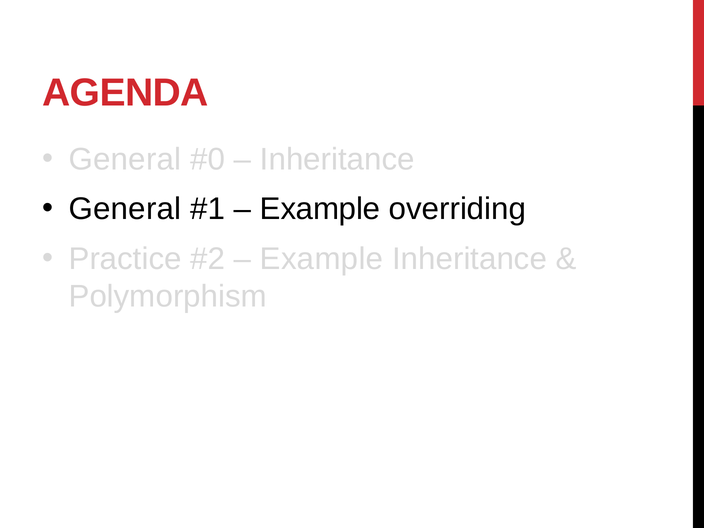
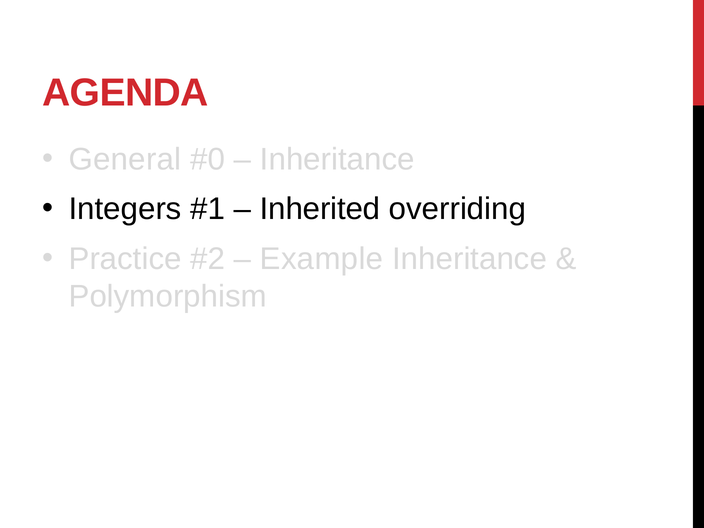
General: General -> Integers (125, 209)
Example: Example -> Inherited (320, 209)
